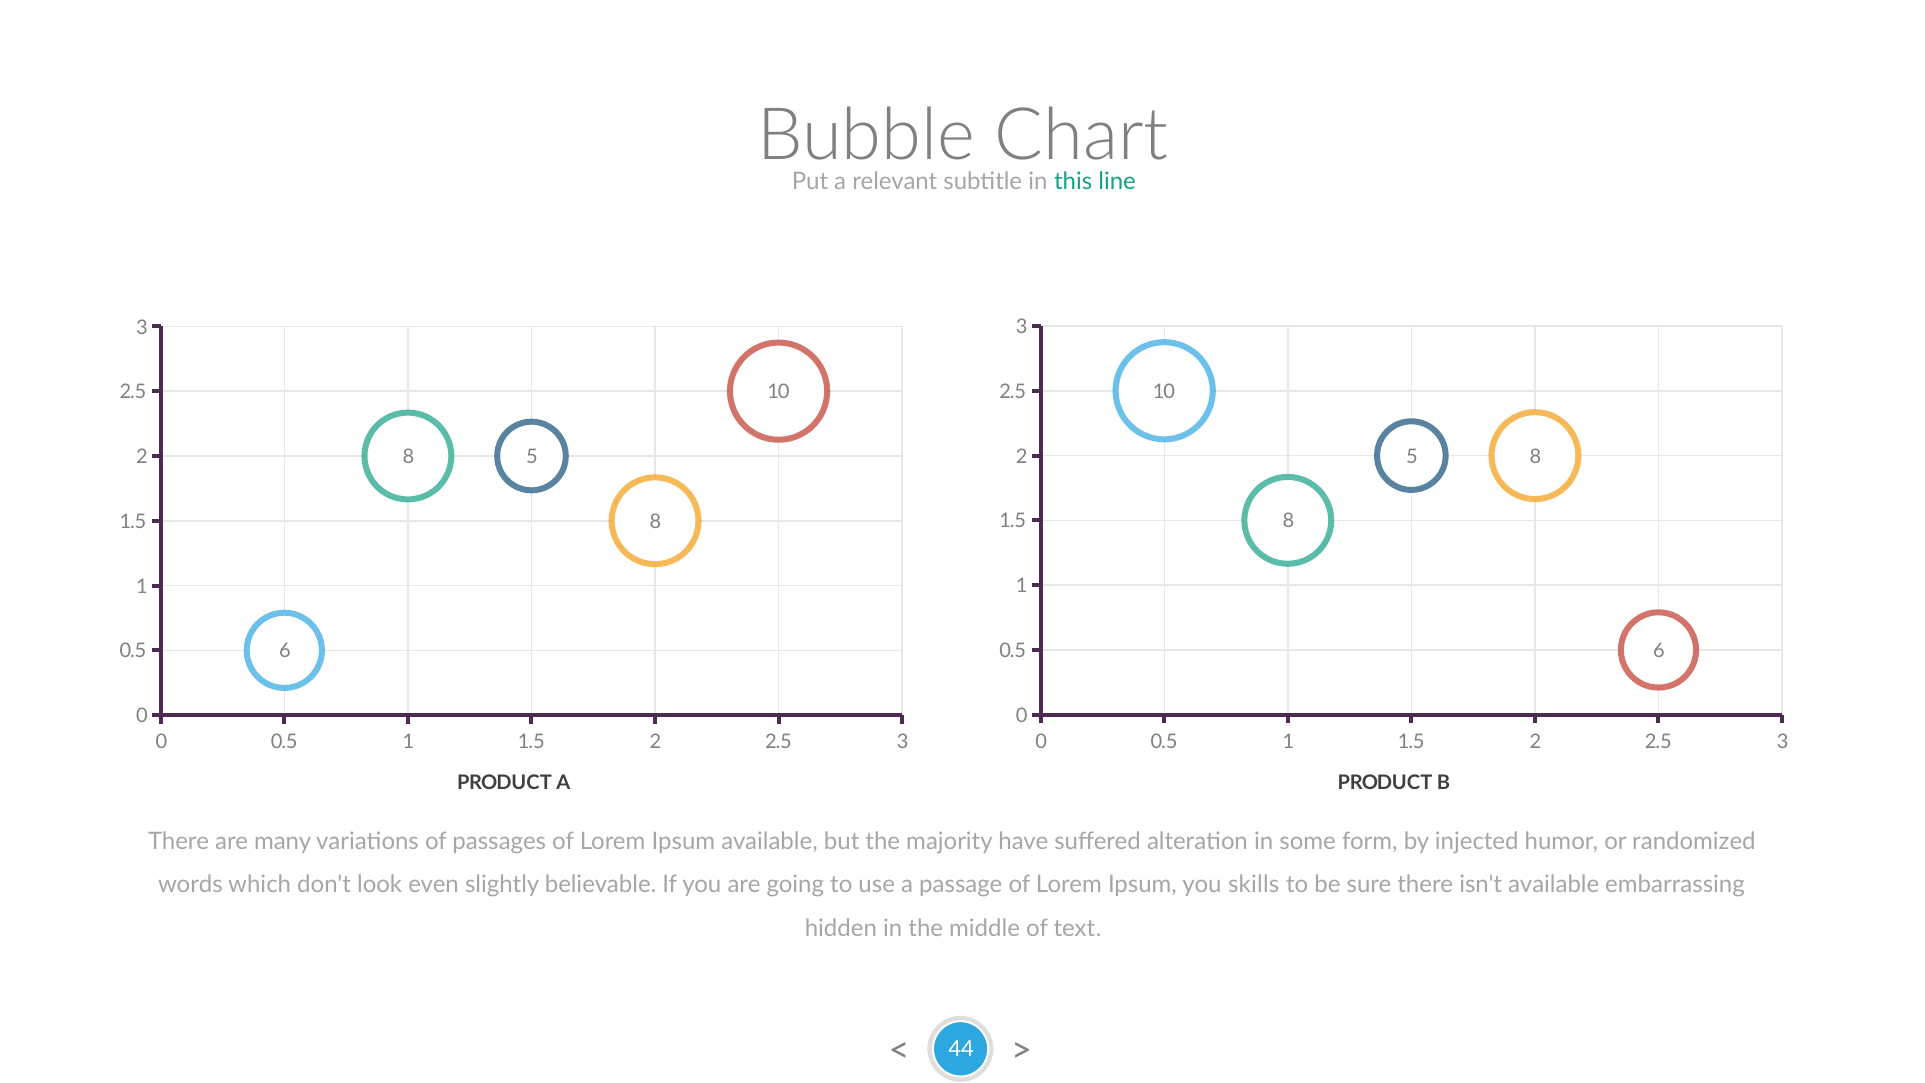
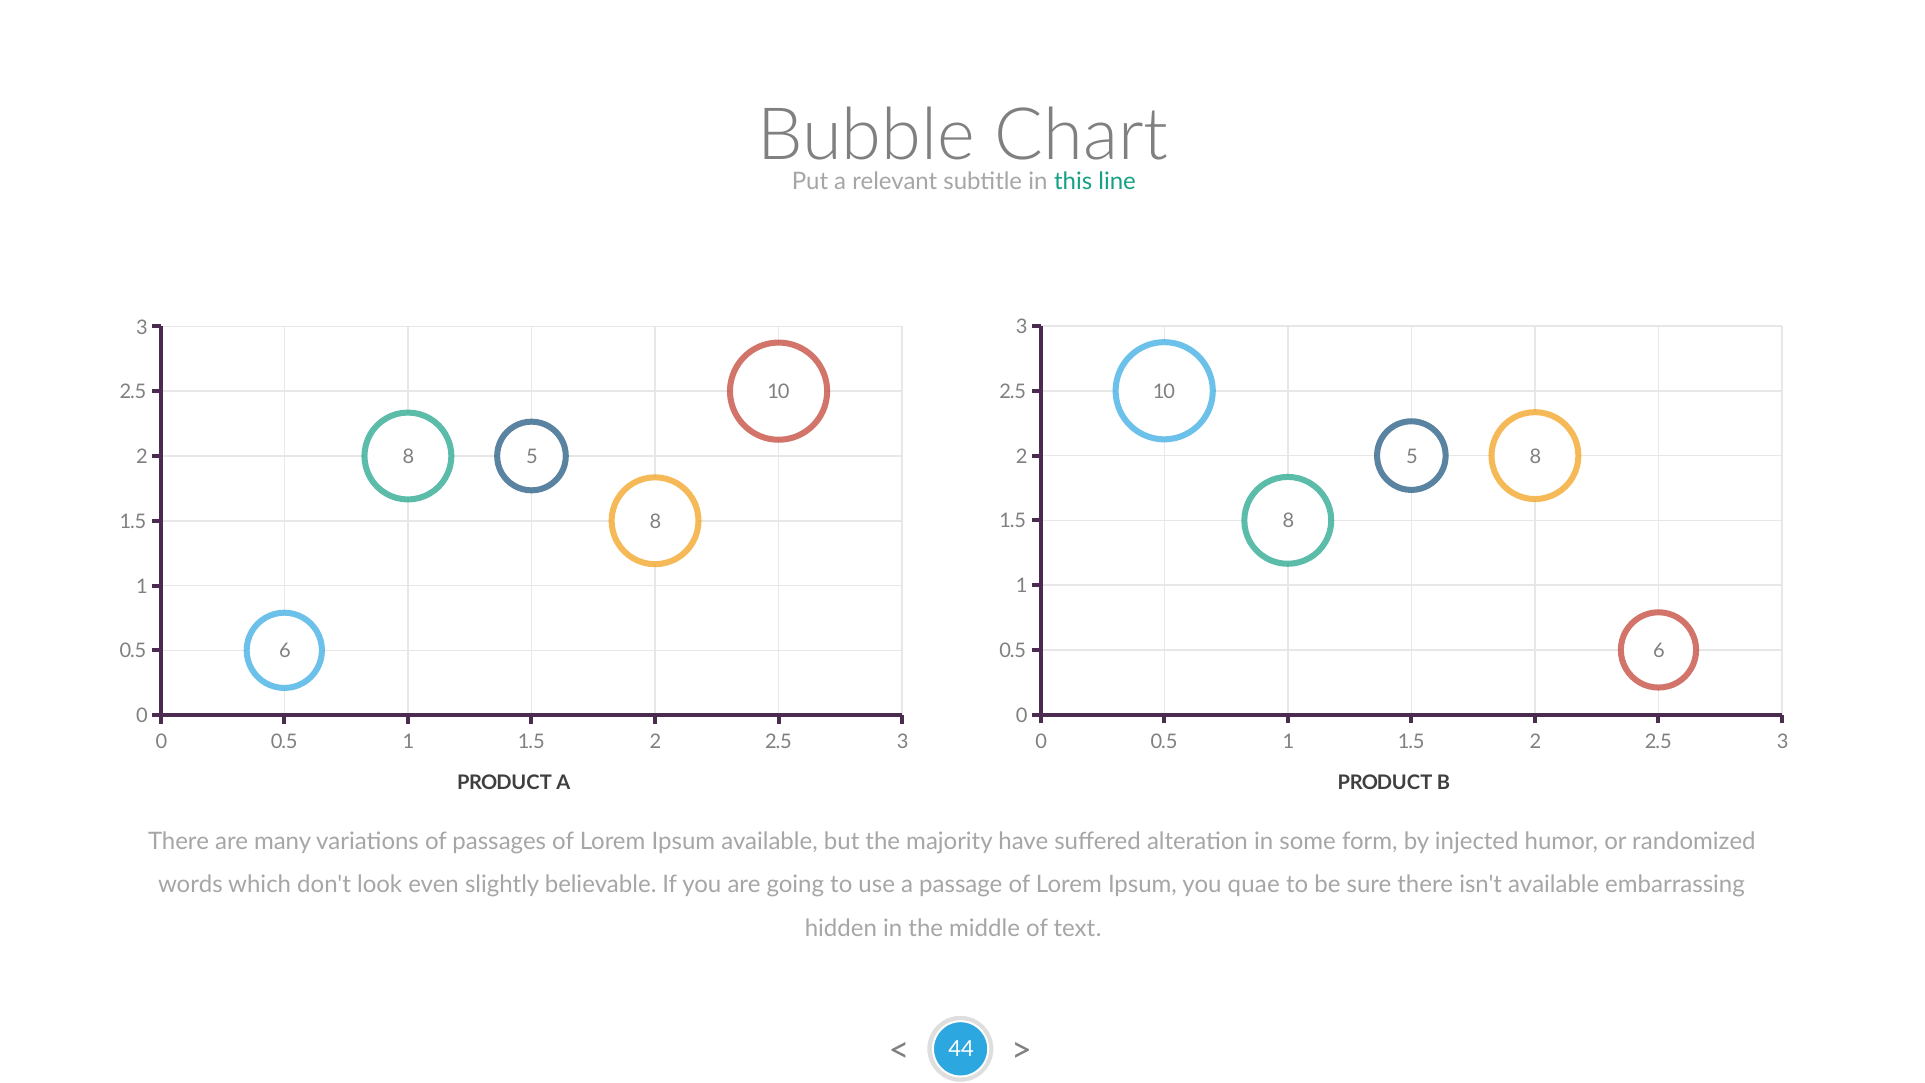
skills: skills -> quae (1254, 885)
